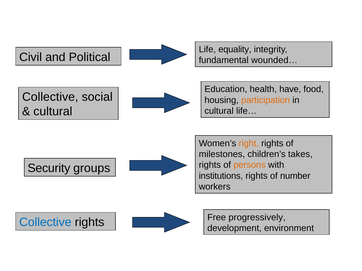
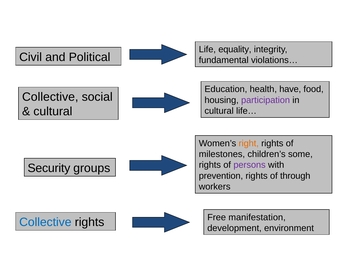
wounded…: wounded… -> violations… (274, 60)
participation colour: orange -> purple (266, 100)
takes: takes -> some (300, 154)
persons colour: orange -> purple (250, 165)
institutions: institutions -> prevention (221, 176)
number: number -> through (295, 176)
progressively: progressively -> manifestation (257, 218)
